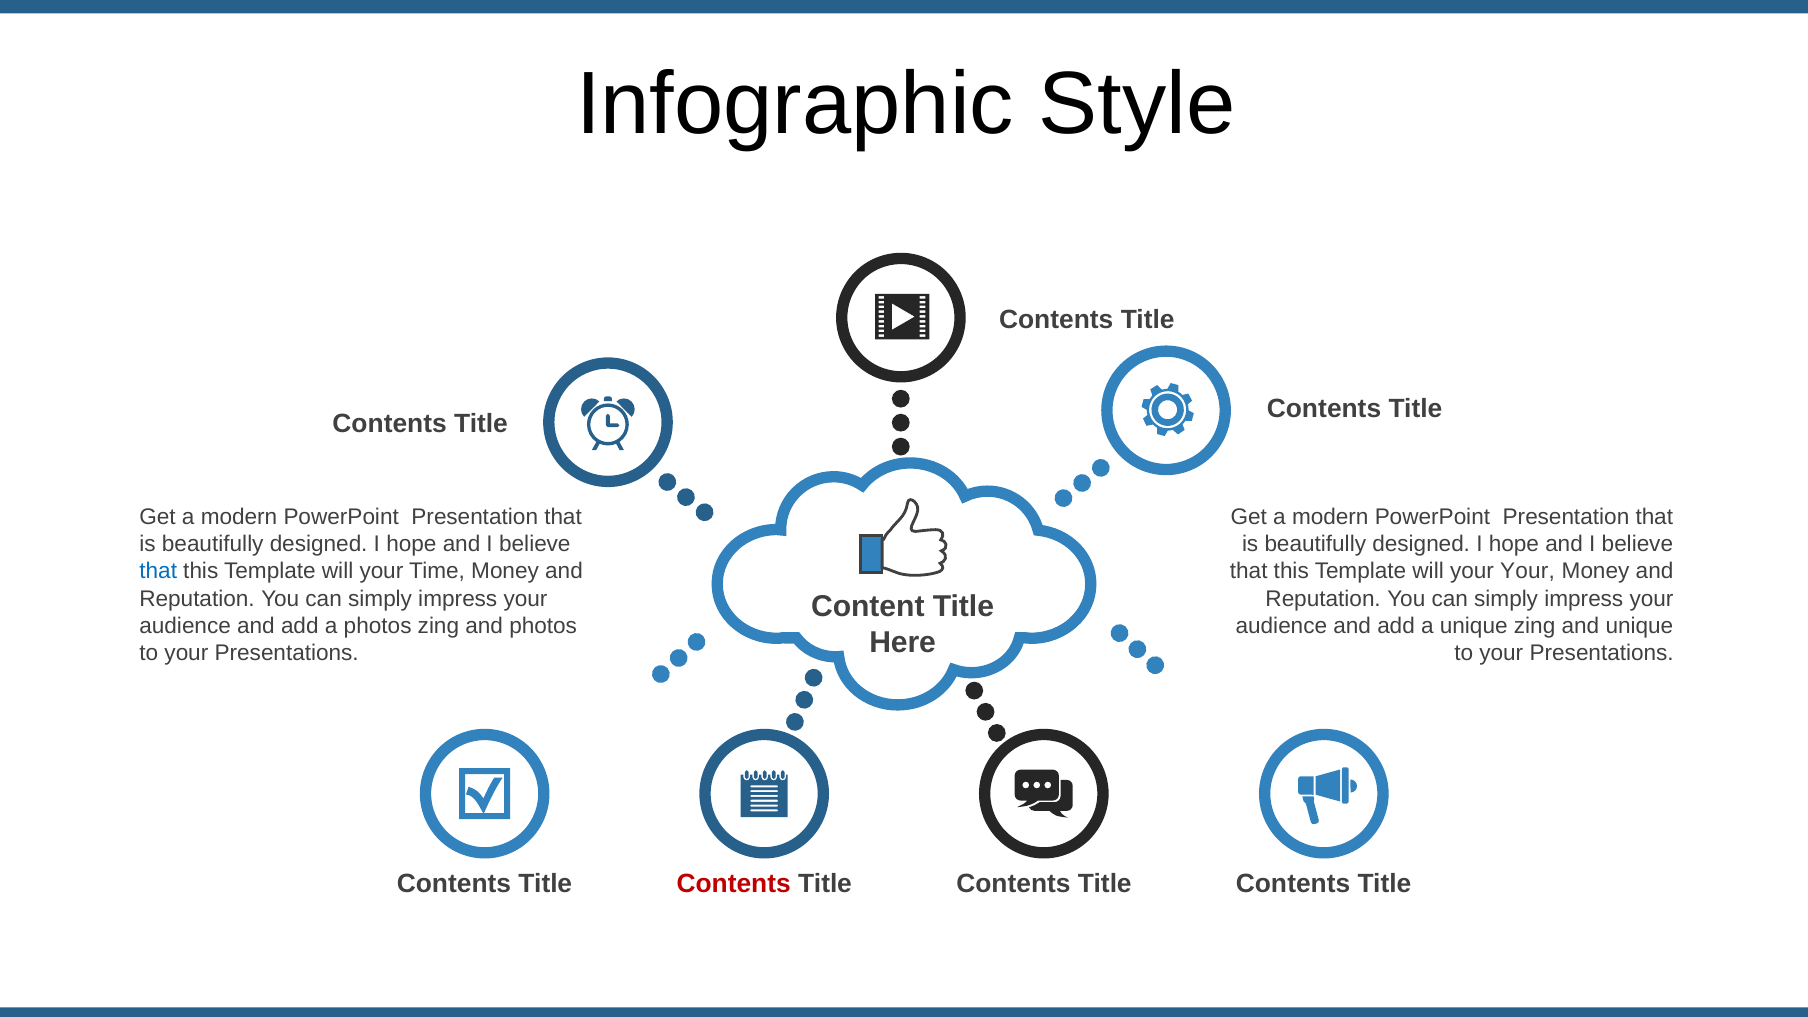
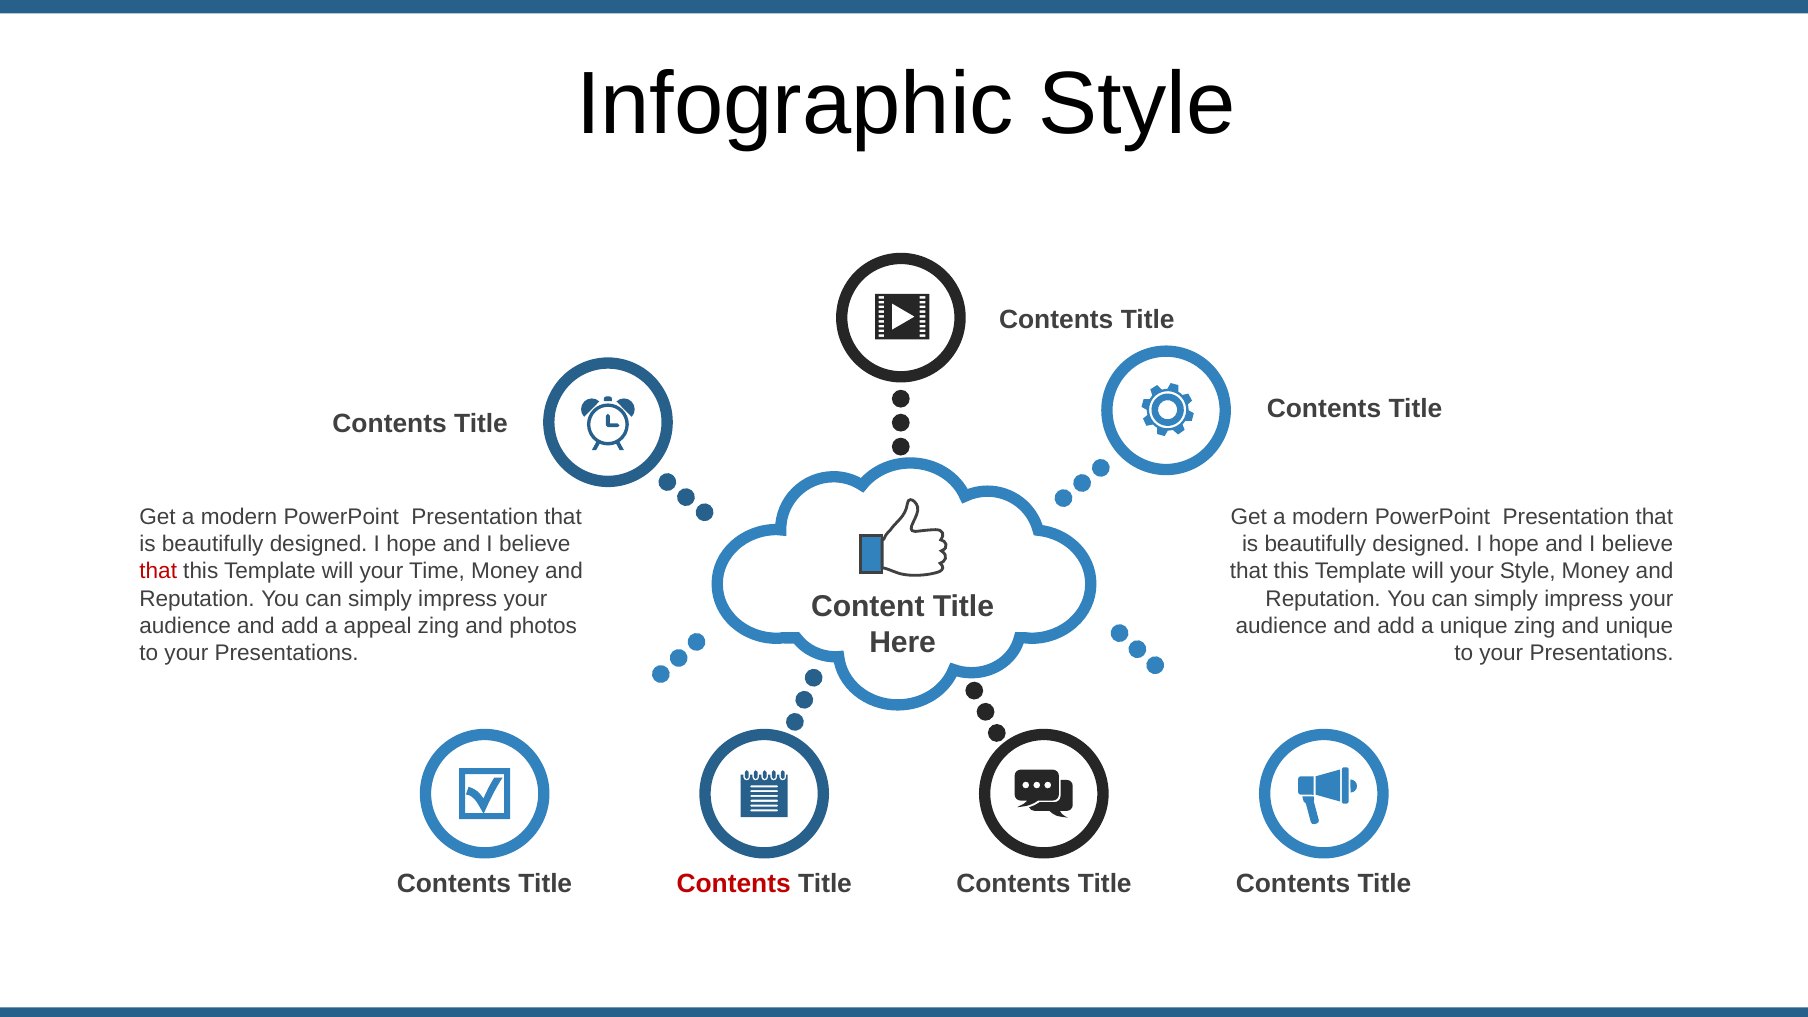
that colour: blue -> red (158, 572)
your Your: Your -> Style (1528, 572)
a photos: photos -> appeal (378, 626)
